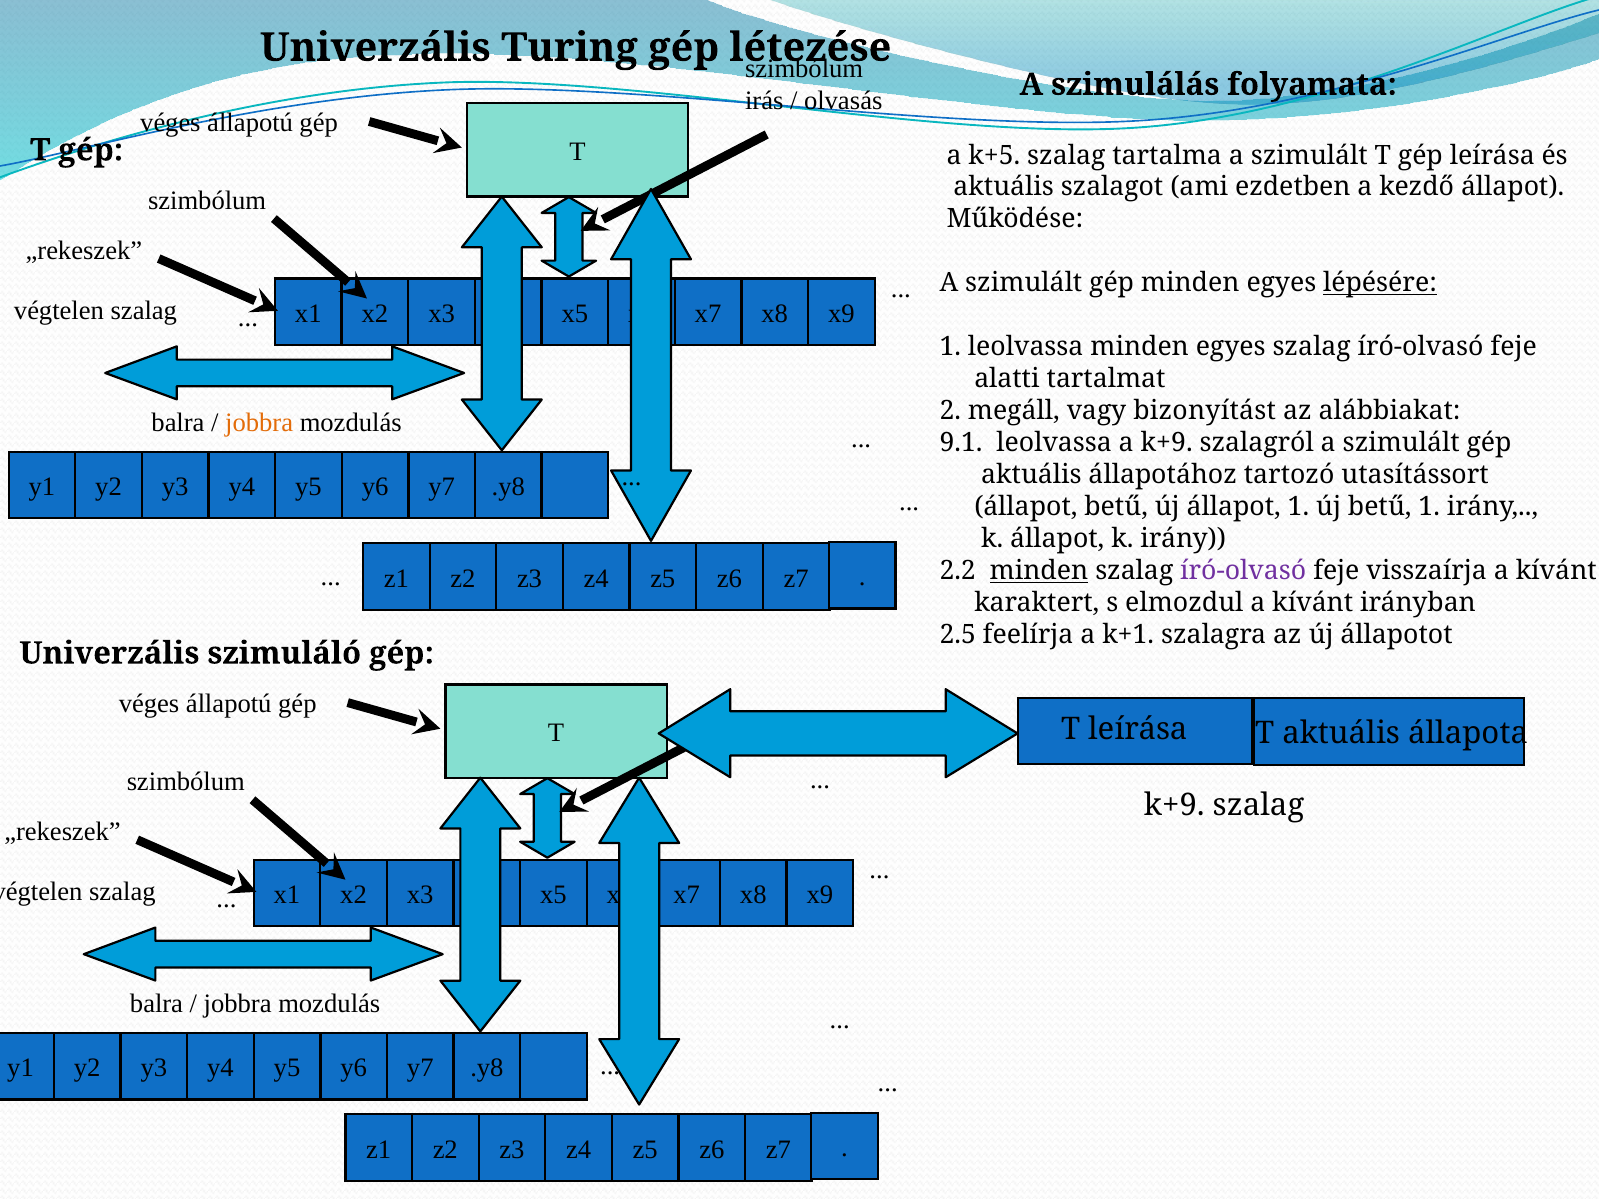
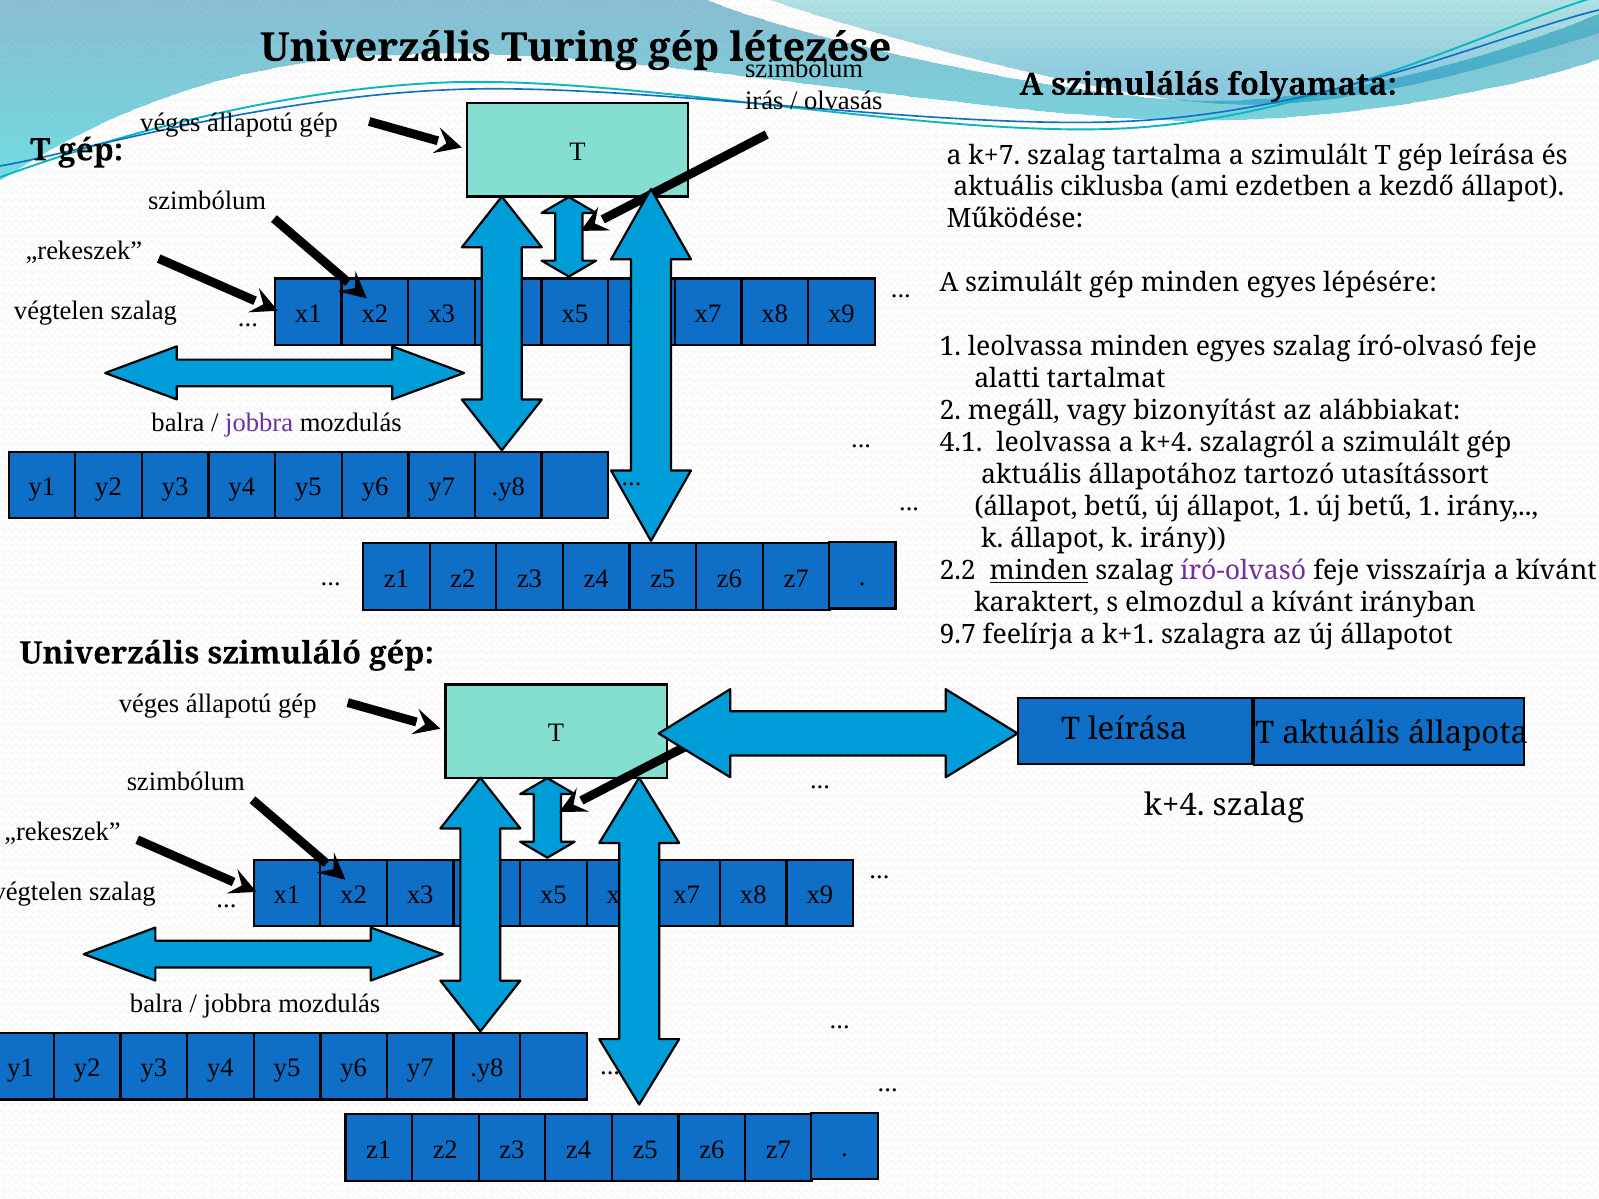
k+5: k+5 -> k+7 (994, 155)
szalagot: szalagot -> ciklusba (1112, 187)
lépésére underline: present -> none (1380, 283)
jobbra colour: orange -> purple (259, 423)
9.1: 9.1 -> 4.1 (961, 443)
a k+9: k+9 -> k+4 (1167, 443)
2.5: 2.5 -> 9.7 (958, 635)
k+9: k+9 -> k+4 (1174, 805)
